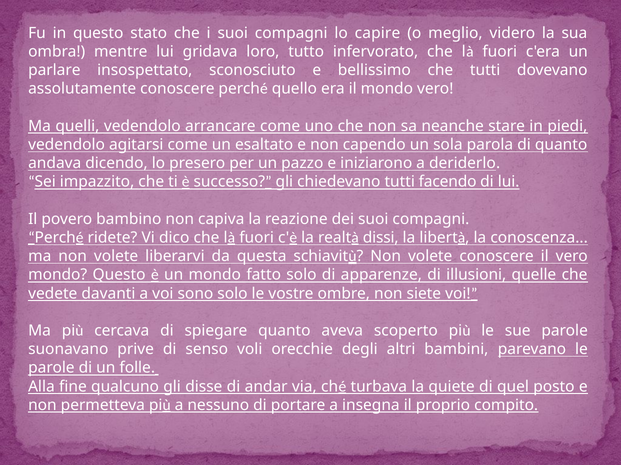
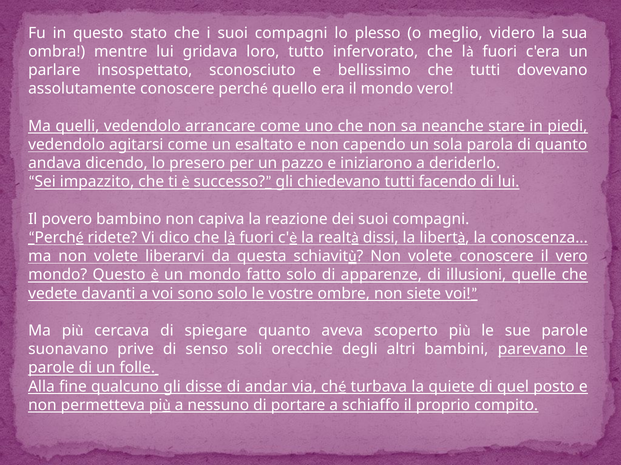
capire: capire -> plesso (378, 33)
voli: voli -> soli (250, 350)
insegna: insegna -> schiaffo (371, 406)
